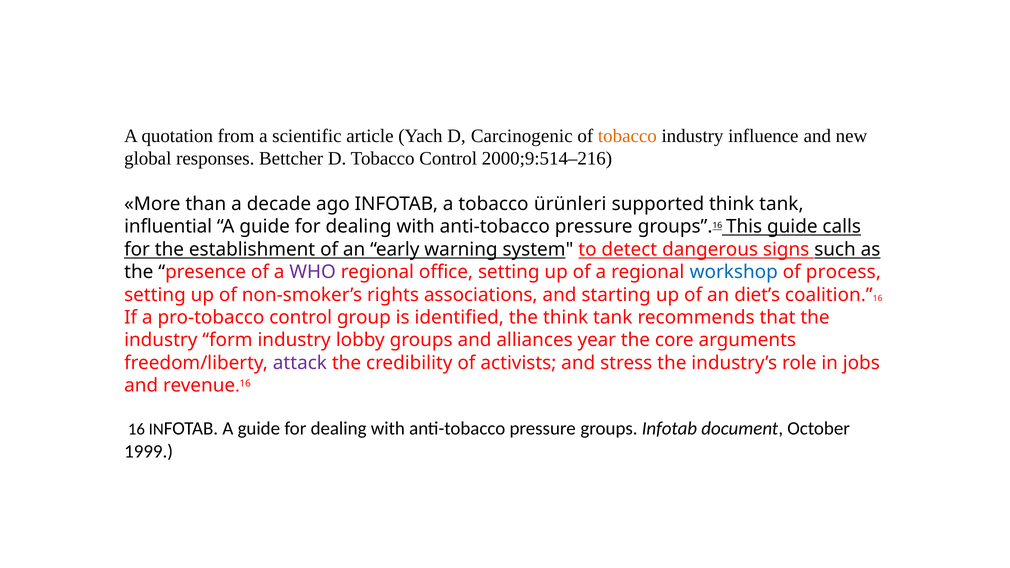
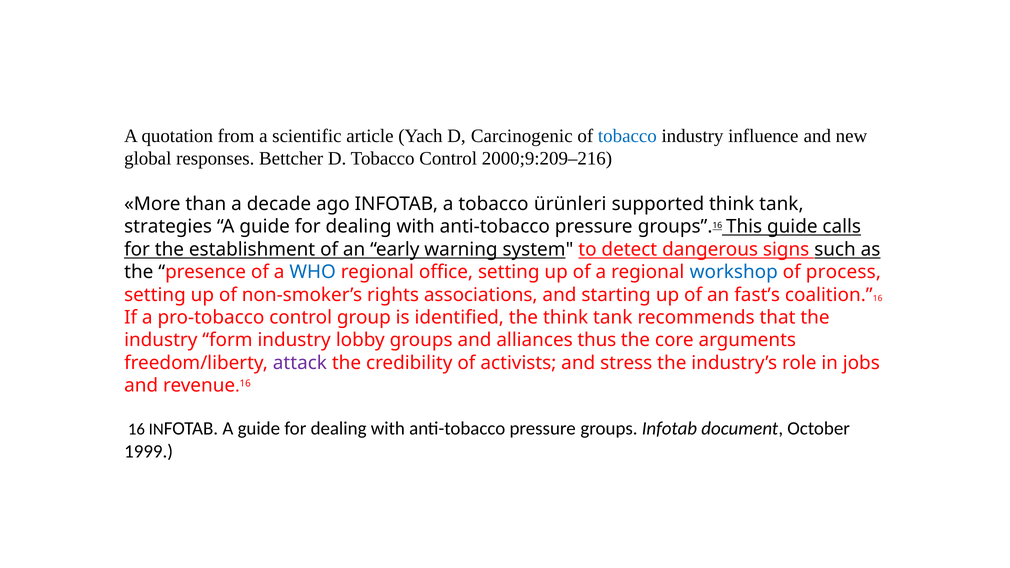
tobacco colour: orange -> blue (627, 136)
2000;9:514–216: 2000;9:514–216 -> 2000;9:209–216 (547, 159)
influential: influential -> strategies (168, 227)
WHO colour: purple -> blue (313, 272)
diet’s: diet’s -> fast’s (757, 295)
year: year -> thus (597, 340)
